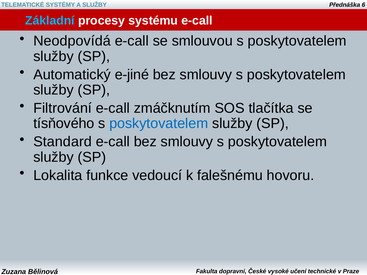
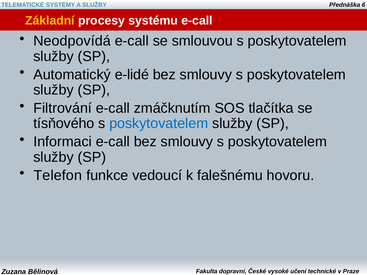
Základní colour: light blue -> yellow (50, 21)
e-jiné: e-jiné -> e-lidé (132, 75)
Standard: Standard -> Informaci (63, 142)
Lokalita: Lokalita -> Telefon (58, 176)
